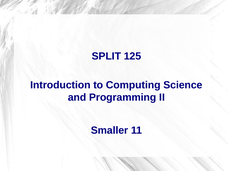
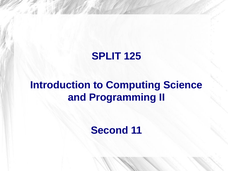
Smaller: Smaller -> Second (110, 130)
